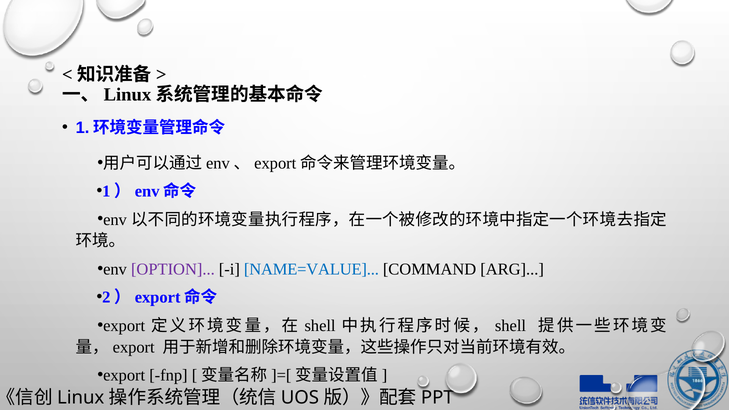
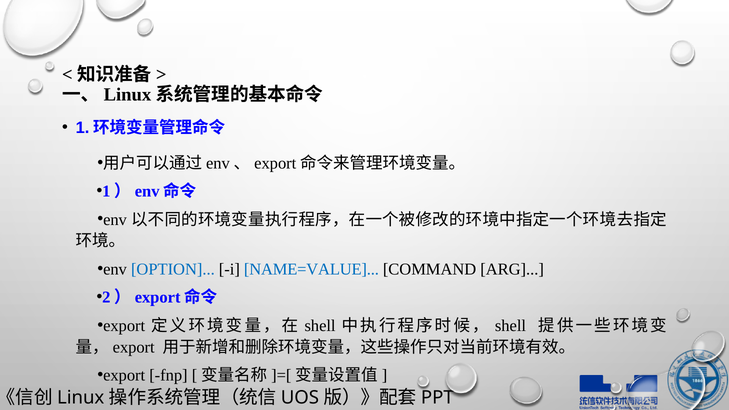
OPTION colour: purple -> blue (173, 269)
